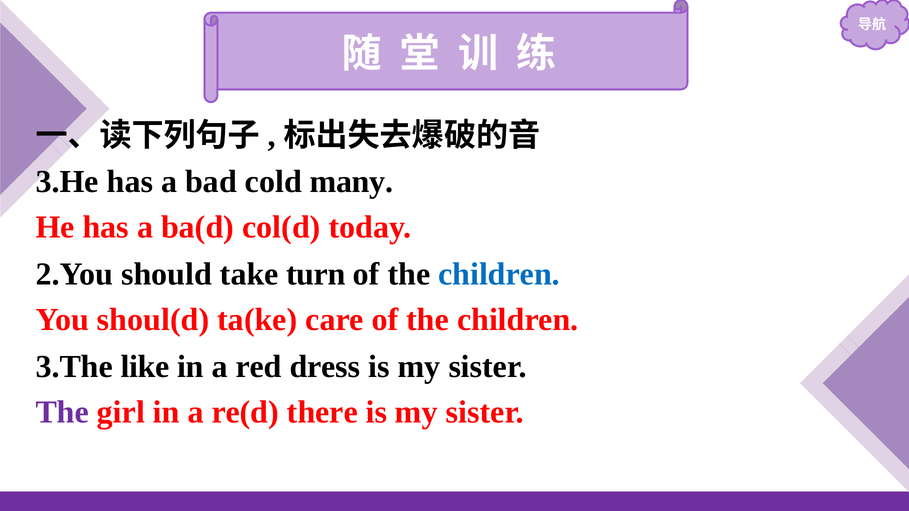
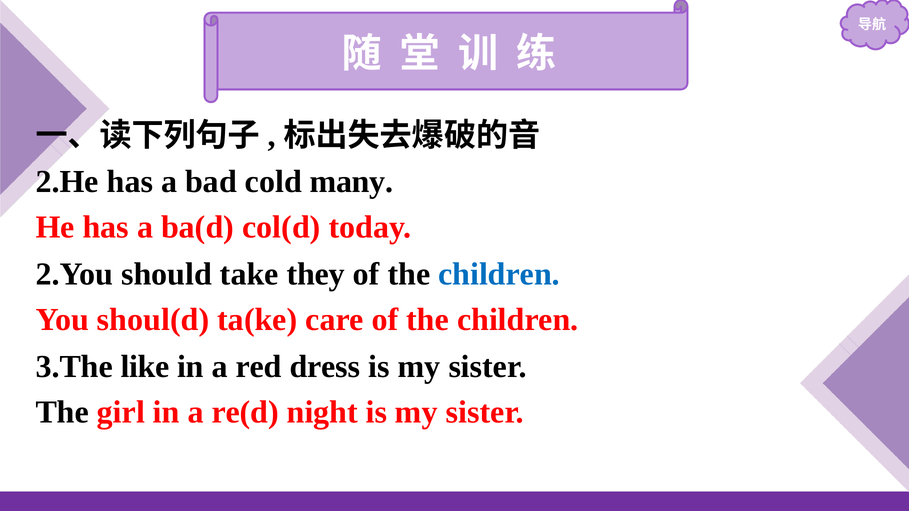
3.He: 3.He -> 2.He (67, 182)
turn: turn -> they (316, 274)
The colour: purple -> black (62, 412)
there: there -> night (322, 412)
